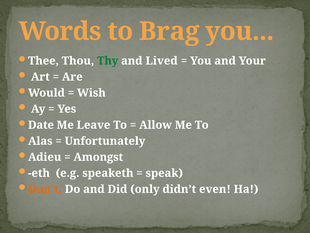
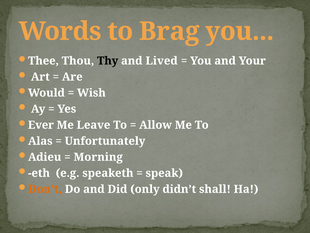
Thy colour: green -> black (108, 61)
Date: Date -> Ever (41, 125)
Amongst: Amongst -> Morning (98, 157)
even: even -> shall (215, 189)
